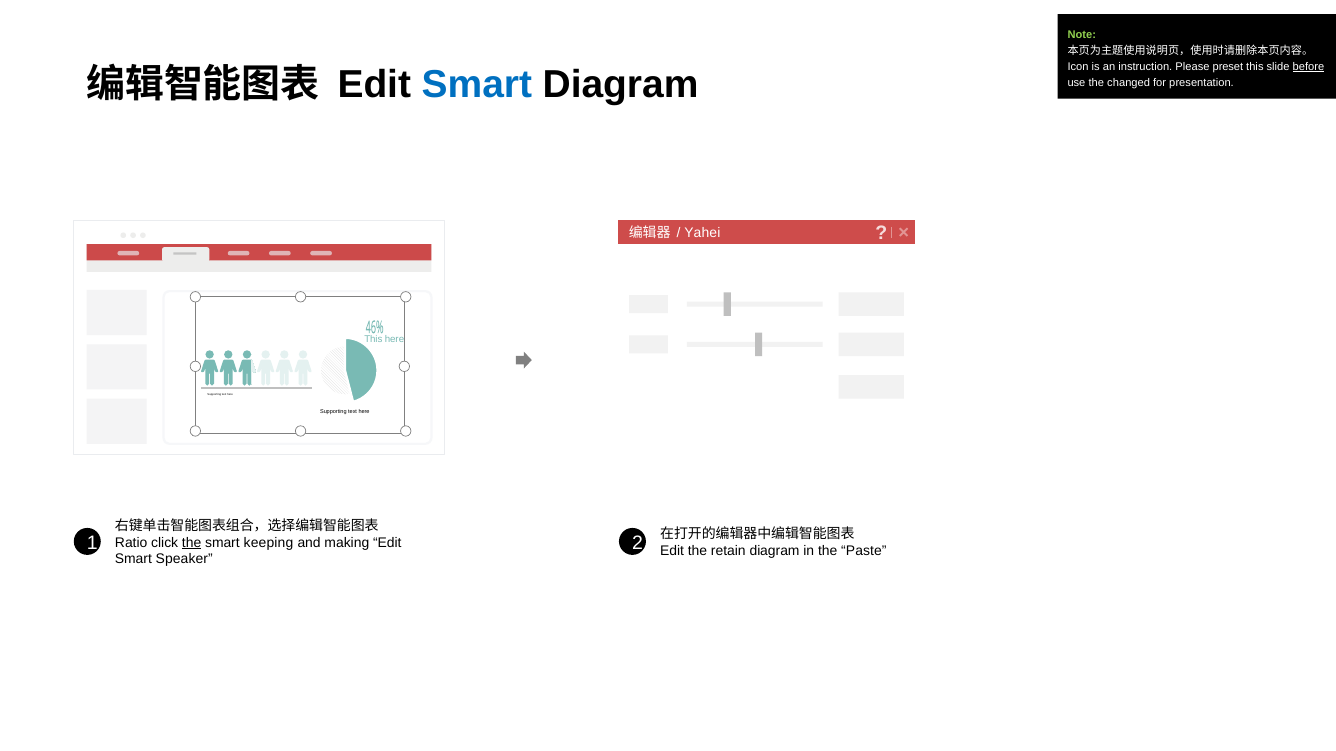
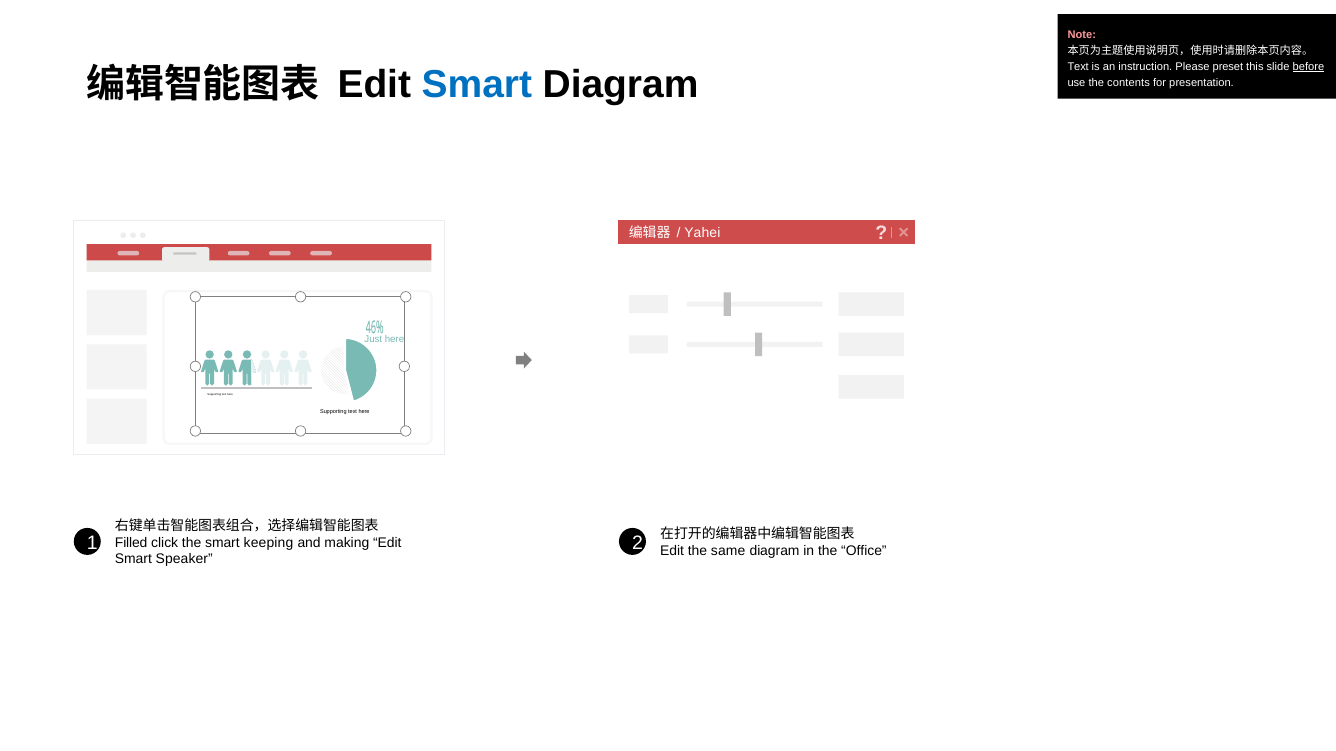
Note colour: light green -> pink (1082, 34)
Icon: Icon -> Text (1078, 66)
changed: changed -> contents (1129, 82)
This: This -> Just (373, 339)
Ratio: Ratio -> Filled (131, 543)
the underline: present -> none (192, 543)
retain: retain -> same (728, 551)
Paste: Paste -> Office (864, 551)
